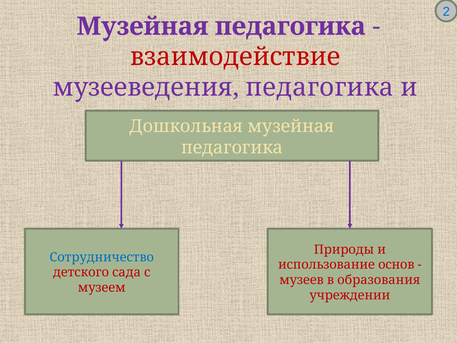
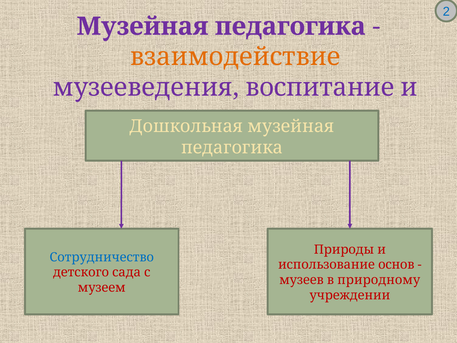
взаимодействие colour: red -> orange (235, 57)
музееведения педагогика: педагогика -> воспитание (320, 87)
образования: образования -> природному (379, 280)
